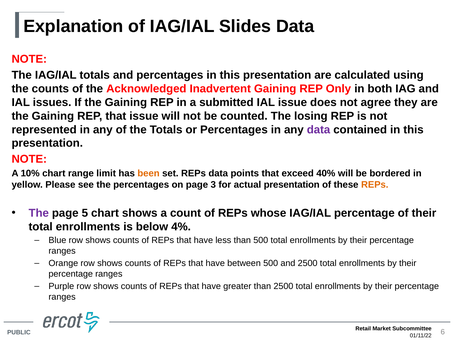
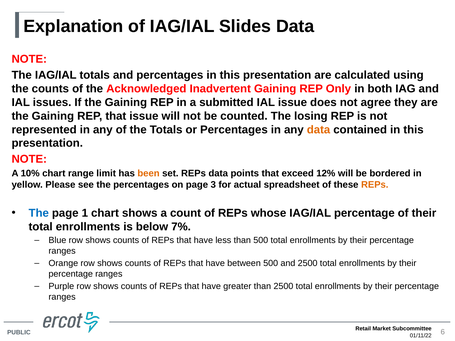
data colour: purple -> orange (319, 130)
40%: 40% -> 12% (326, 174)
actual presentation: presentation -> spreadsheet (292, 185)
The colour: purple -> blue (39, 213)
5: 5 -> 1 (85, 213)
4%: 4% -> 7% (181, 227)
